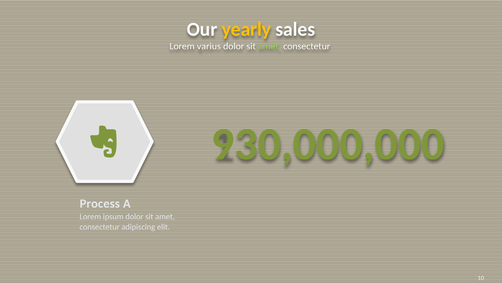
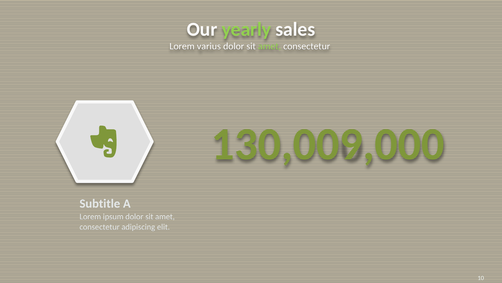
yearly colour: yellow -> light green (246, 29)
930,000,000: 930,000,000 -> 130,009,000 (328, 144)
Process: Process -> Subtitle (100, 203)
